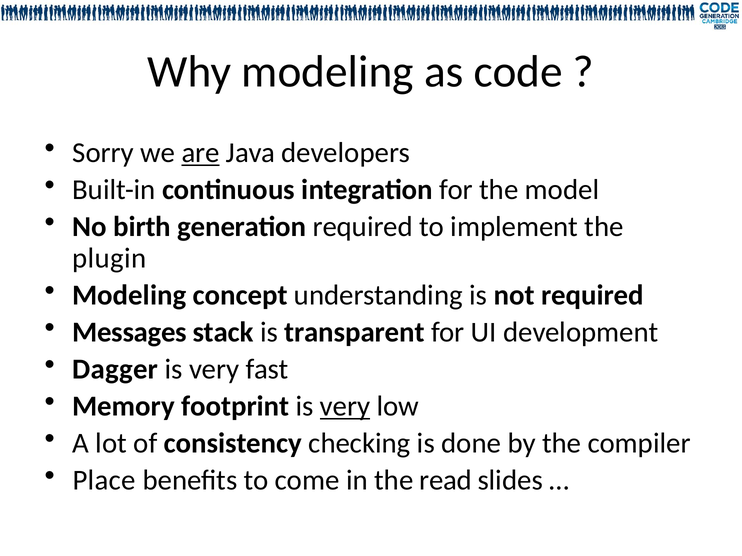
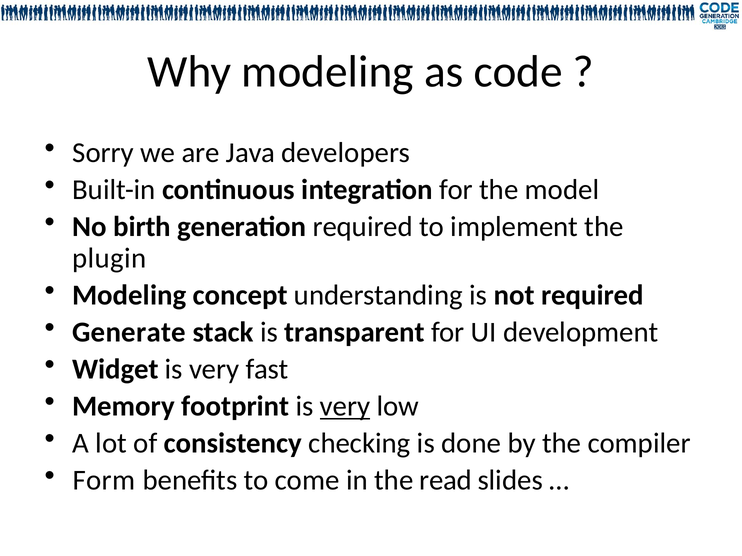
are underline: present -> none (201, 153)
Messages: Messages -> Generate (129, 332)
Dagger: Dagger -> Widget (115, 370)
Place: Place -> Form (104, 481)
